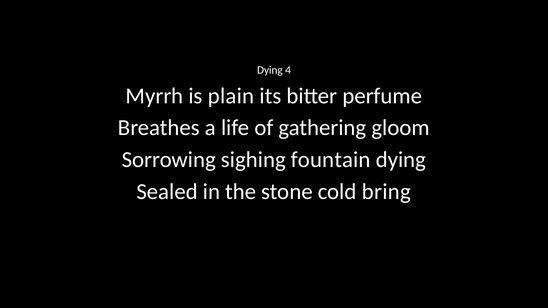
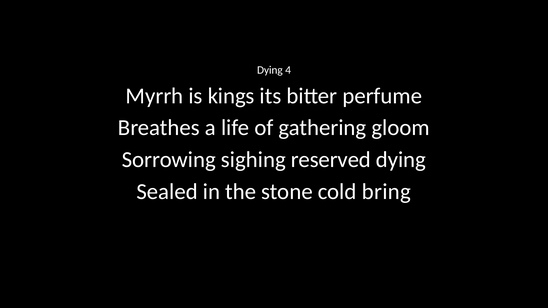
plain: plain -> kings (231, 96)
fountain: fountain -> reserved (331, 160)
